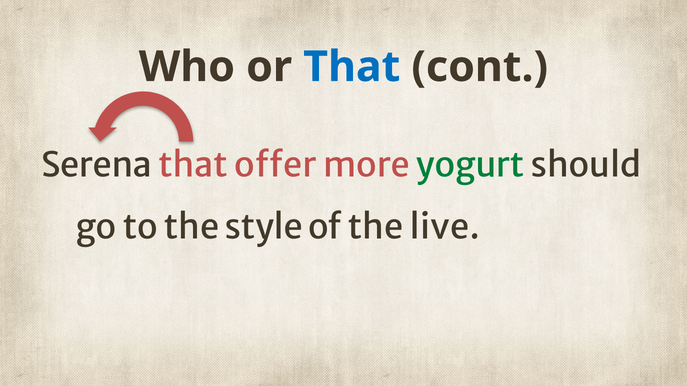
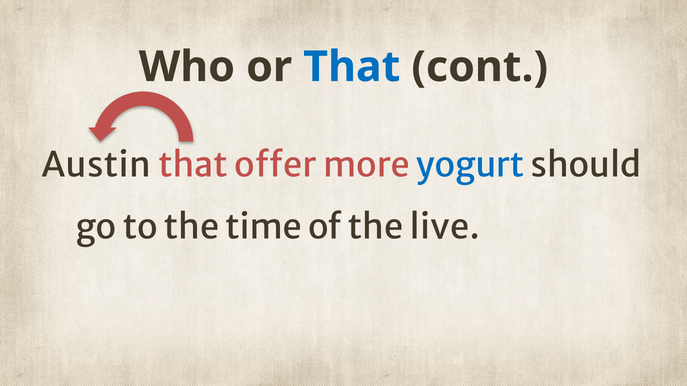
Serena: Serena -> Austin (96, 166)
yogurt colour: green -> blue (470, 166)
style: style -> time (264, 228)
